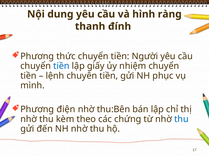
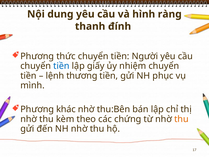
chuyên: chuyên -> thương (82, 76)
điện: điện -> khác (66, 109)
thu colour: blue -> orange (181, 119)
